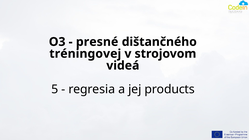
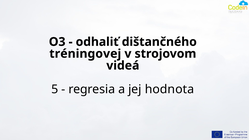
presné: presné -> odhaliť (97, 42)
products: products -> hodnota (169, 89)
